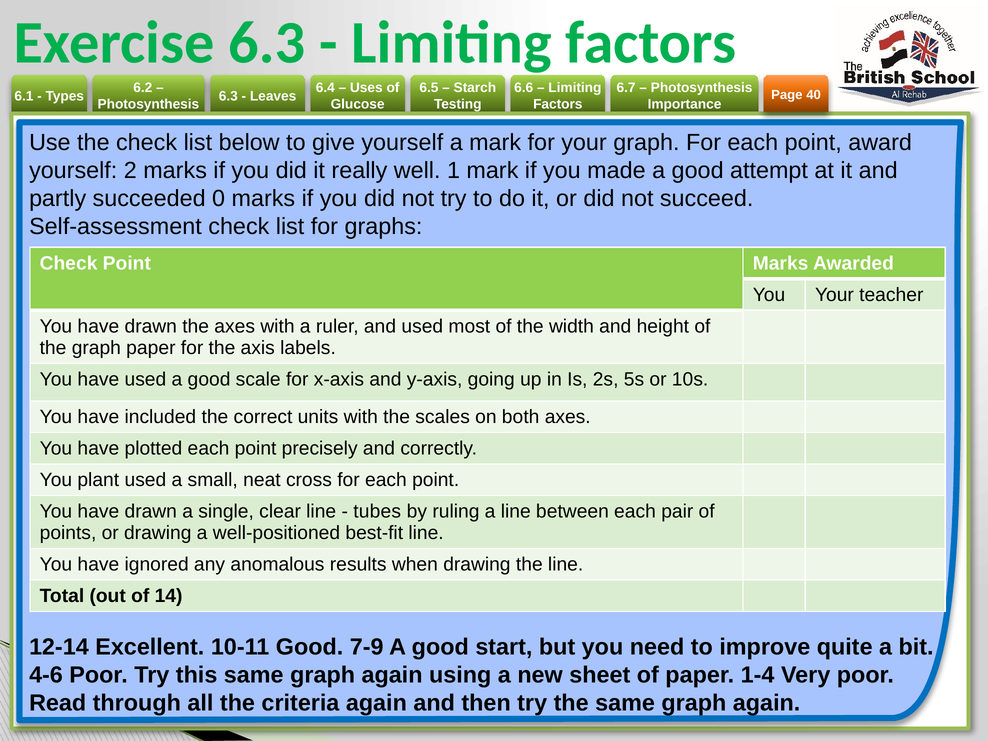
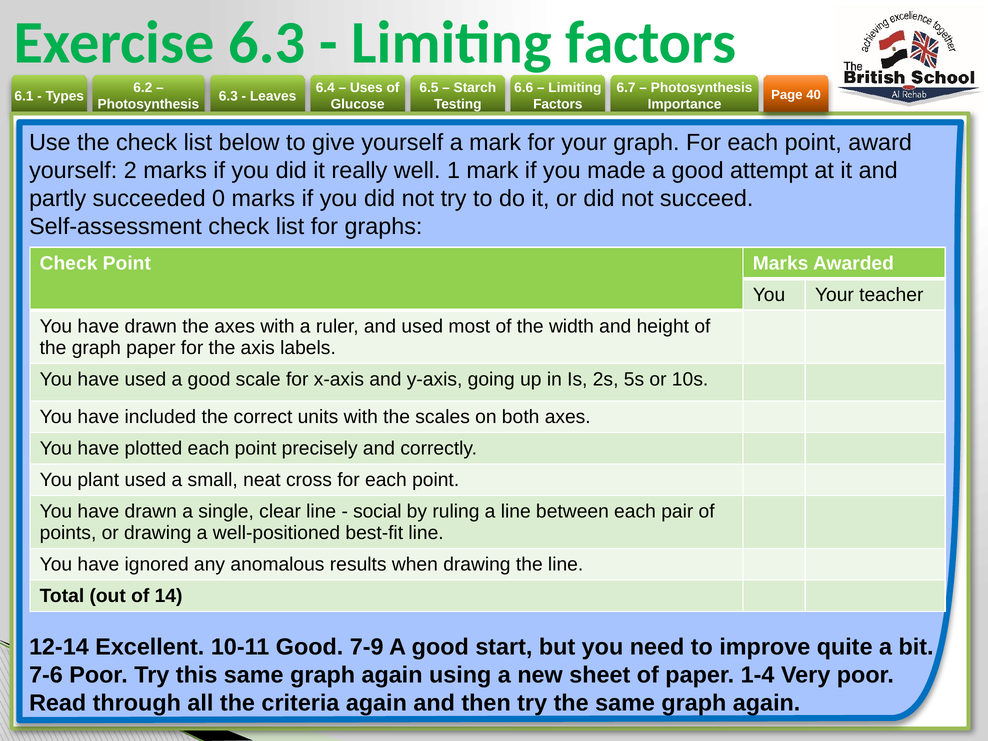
tubes: tubes -> social (377, 511)
4-6: 4-6 -> 7-6 (46, 675)
